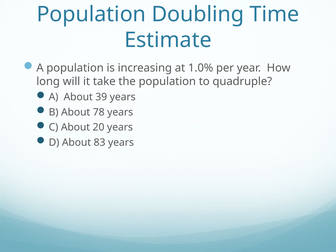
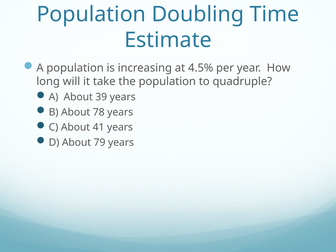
1.0%: 1.0% -> 4.5% (201, 68)
20: 20 -> 41 (99, 127)
83: 83 -> 79 (100, 142)
